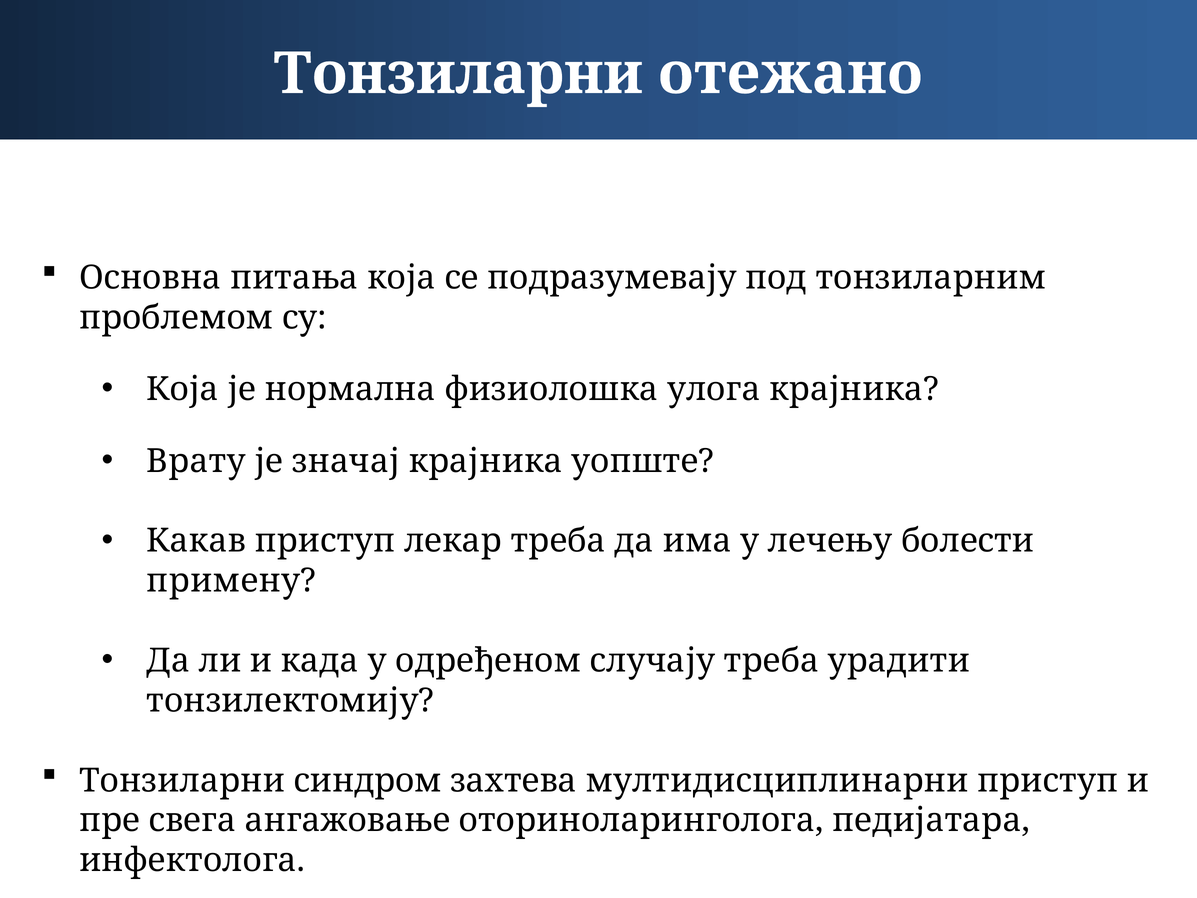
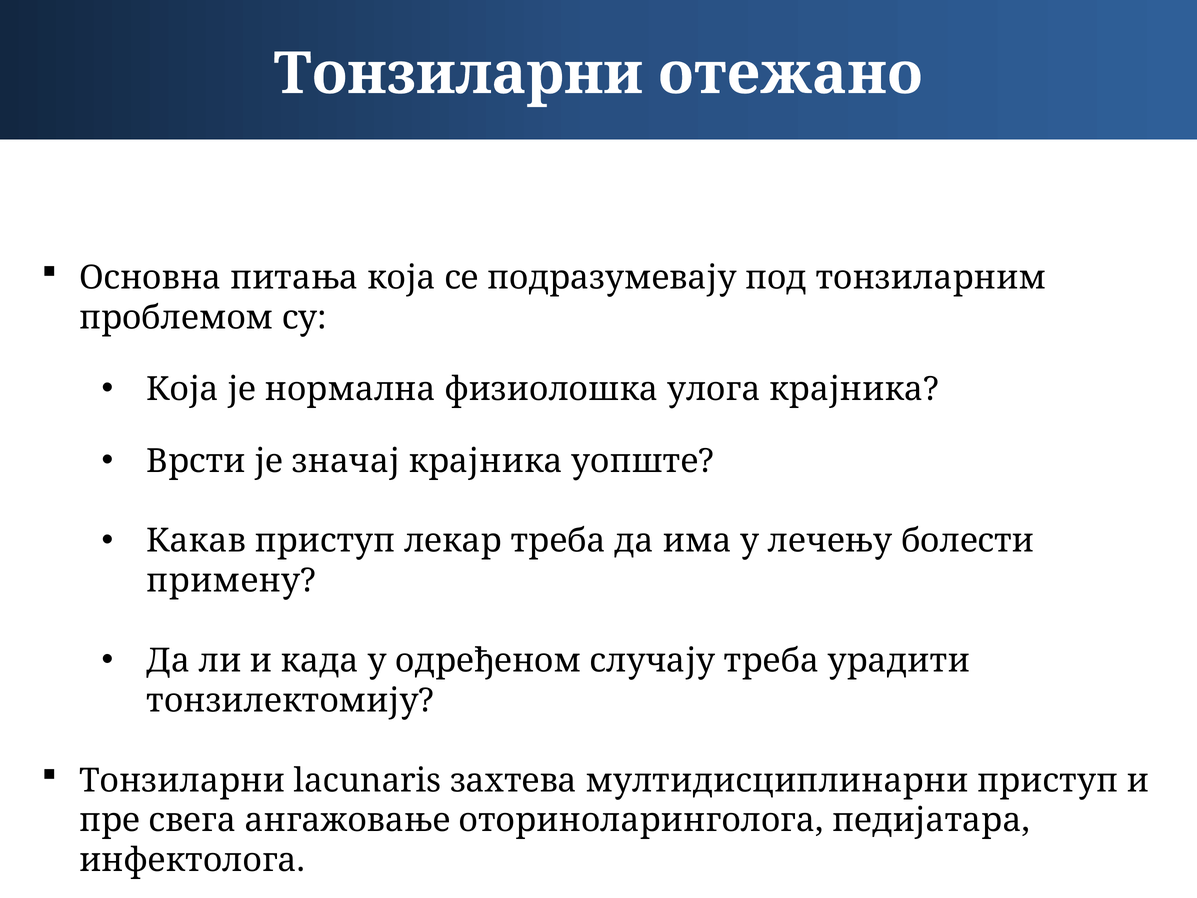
Врату: Врату -> Врсти (196, 461)
синдром: синдром -> lacunaris (368, 780)
